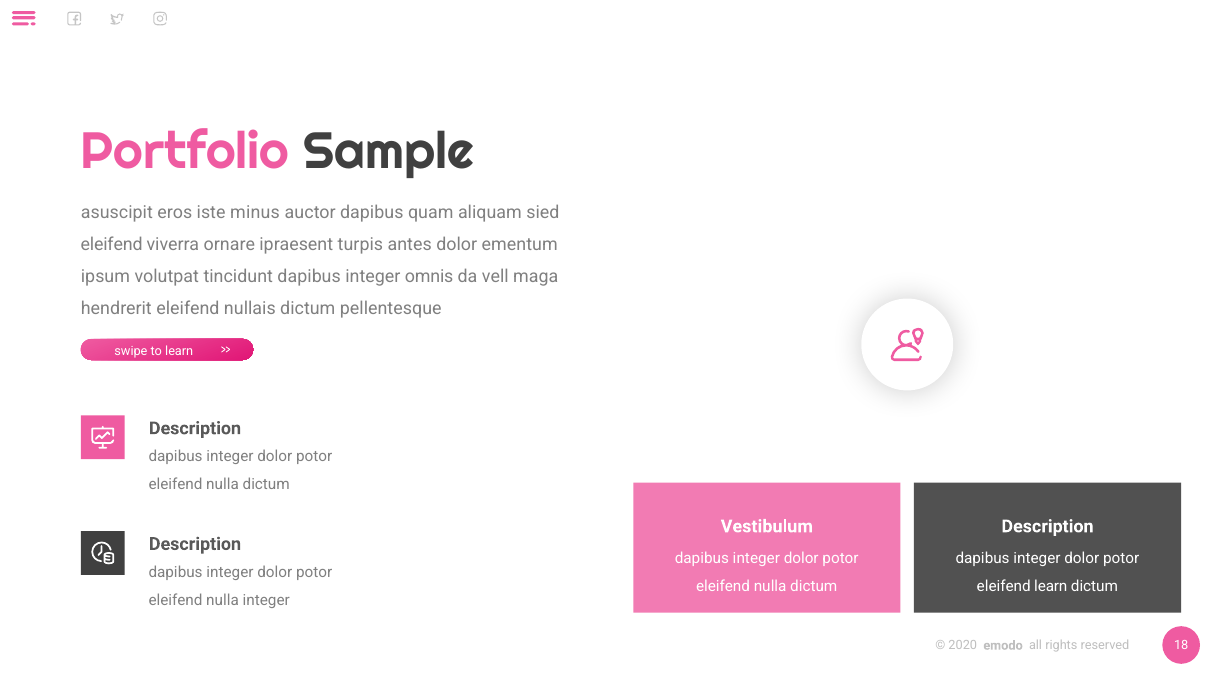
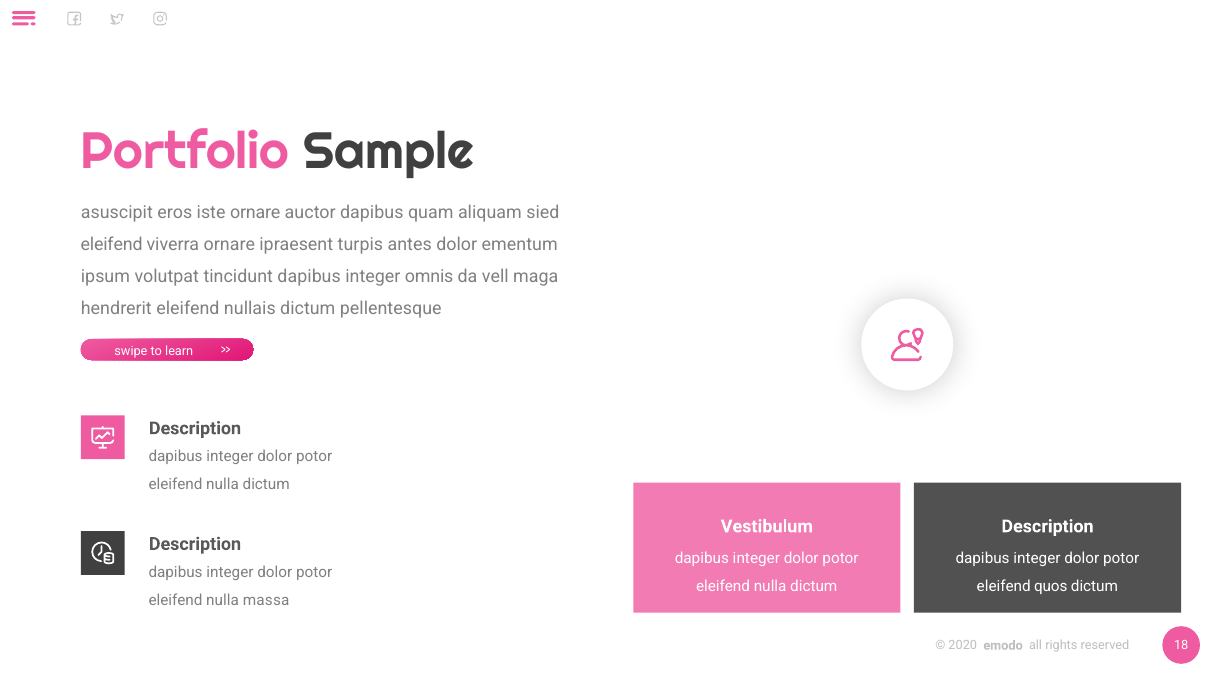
iste minus: minus -> ornare (255, 212)
eleifend learn: learn -> quos (1051, 587)
nulla integer: integer -> massa (266, 600)
